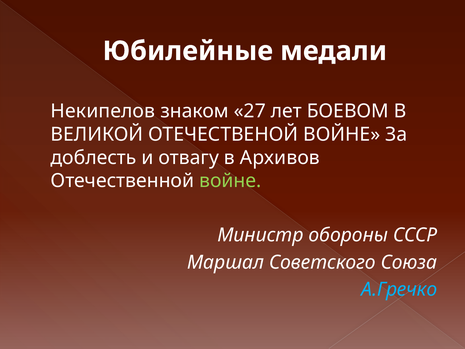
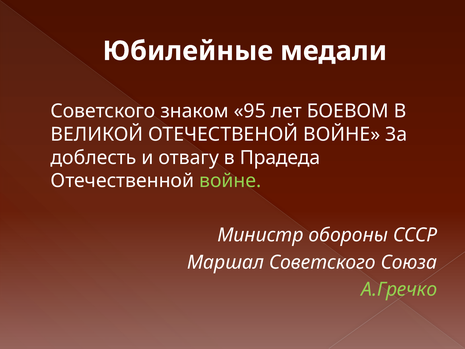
Некипелов: Некипелов -> Советского (103, 111)
27: 27 -> 95 (250, 111)
Архивов: Архивов -> Прадеда (280, 158)
А.Гречко colour: light blue -> light green (399, 289)
